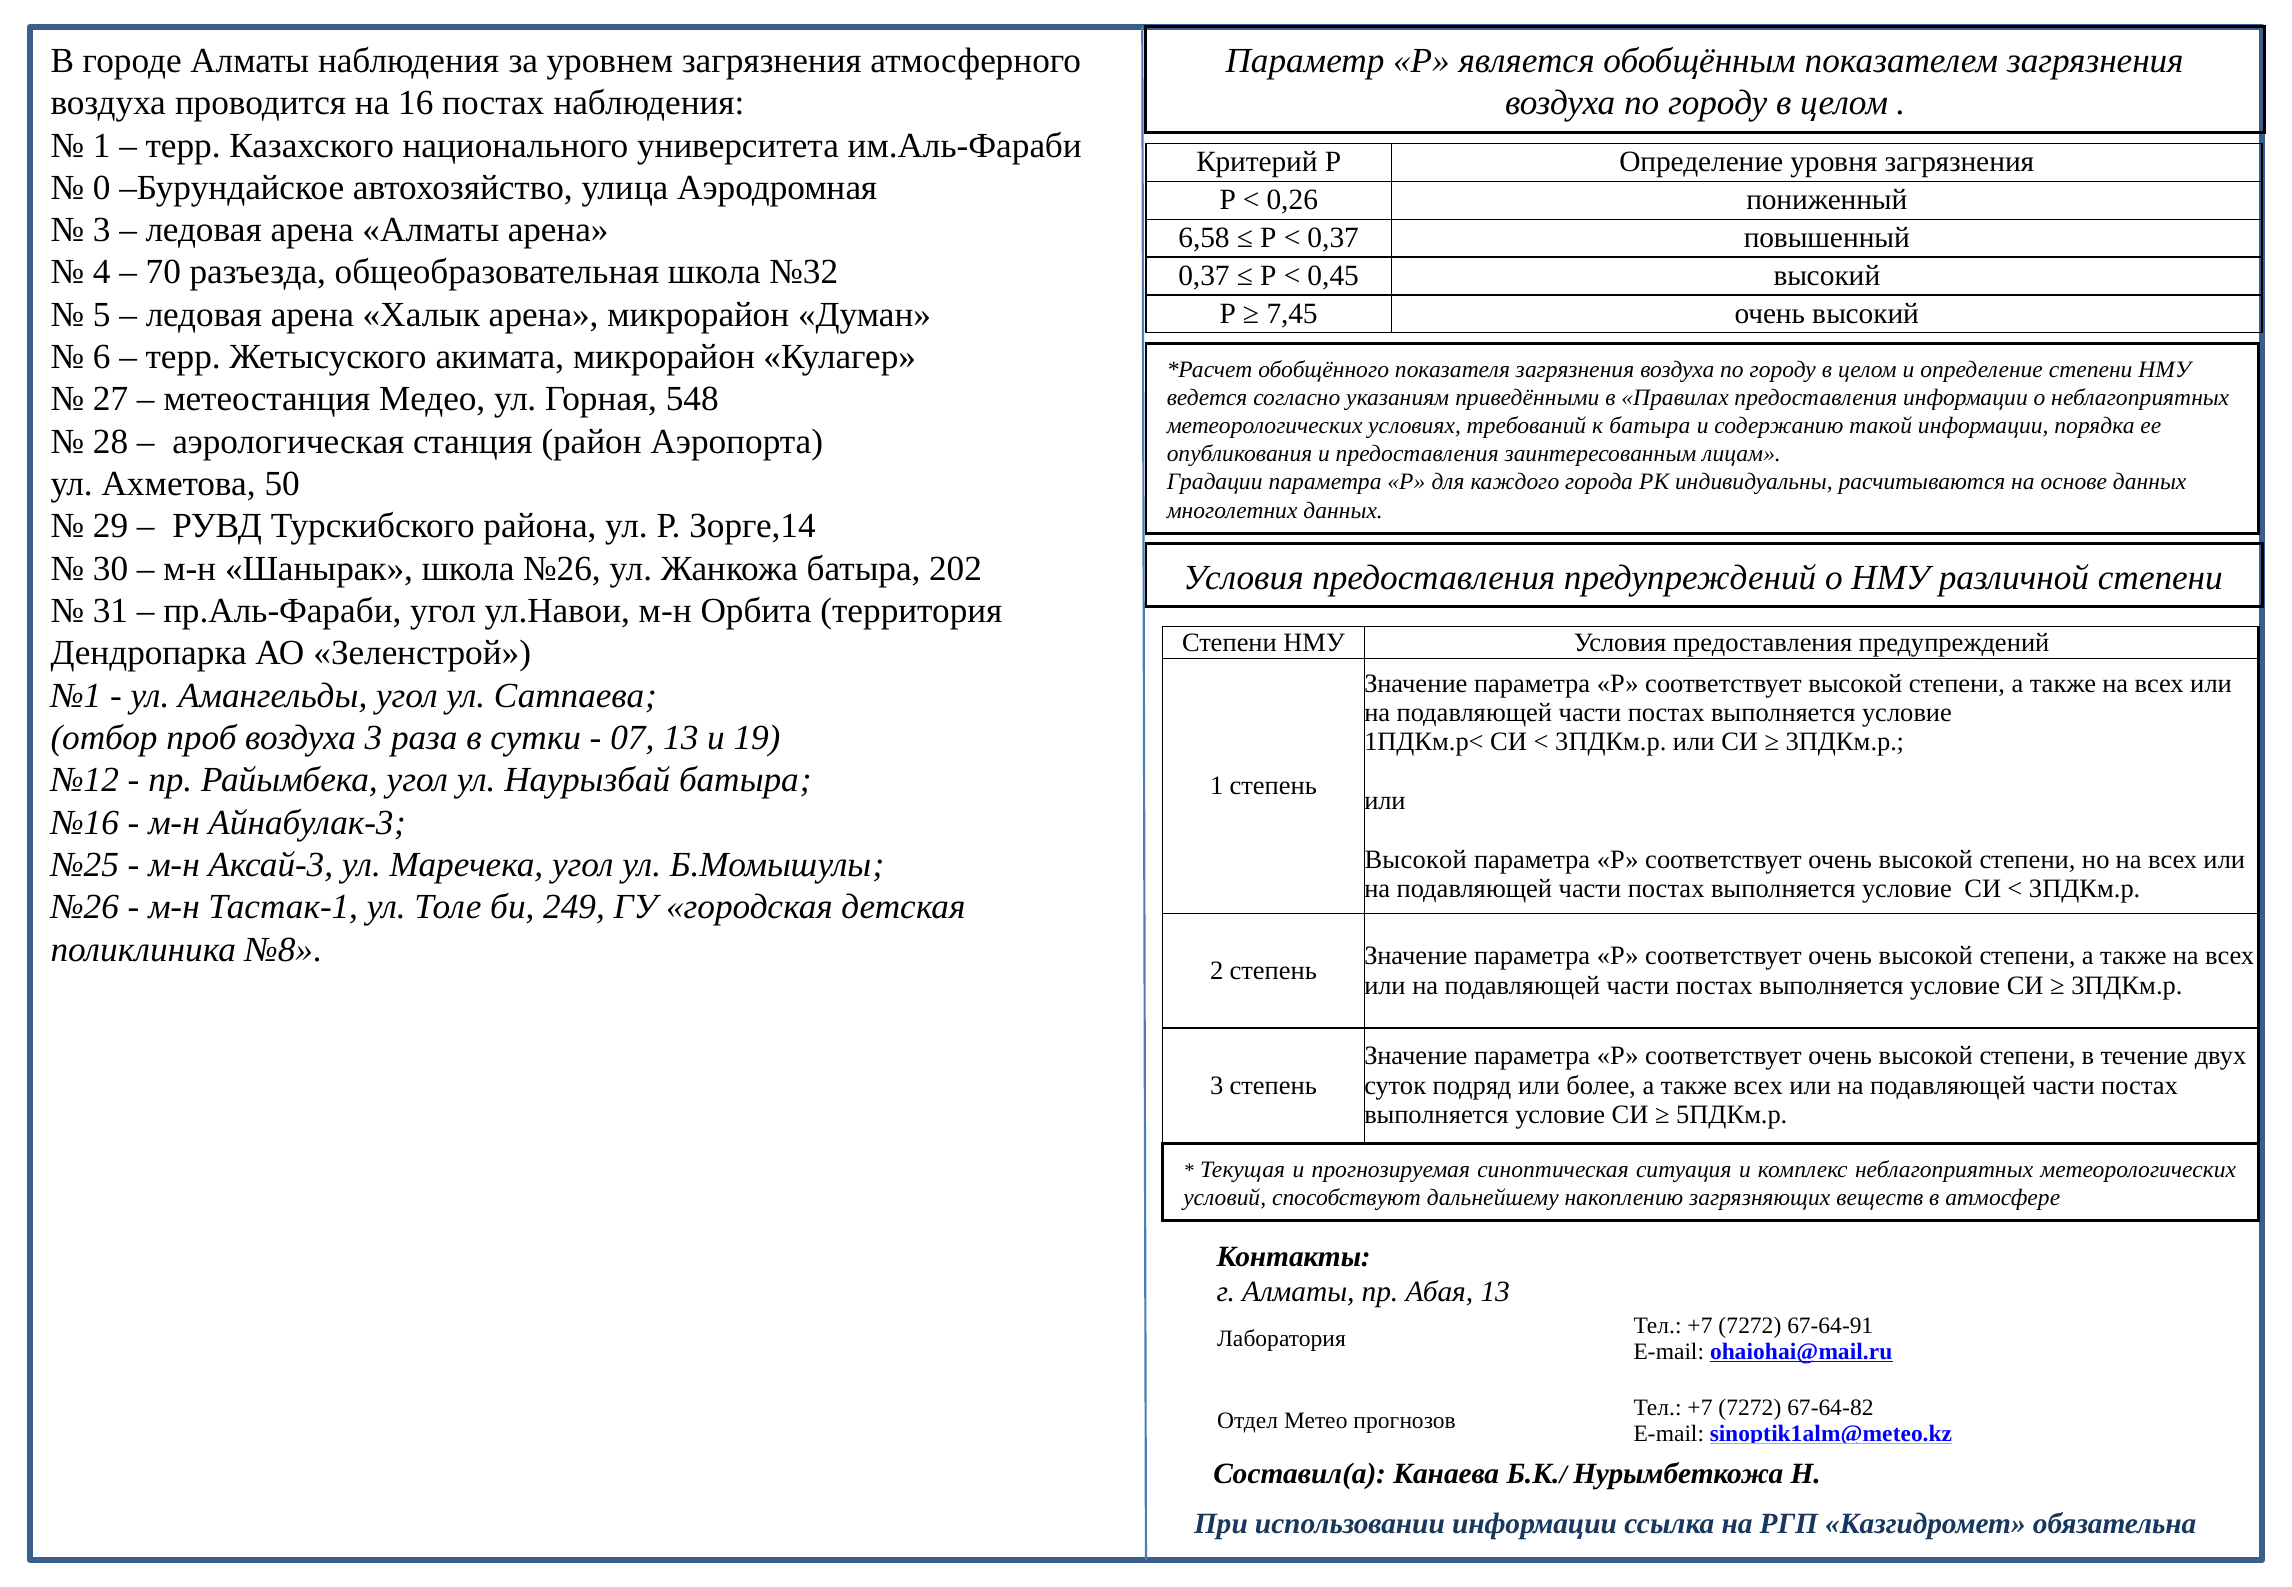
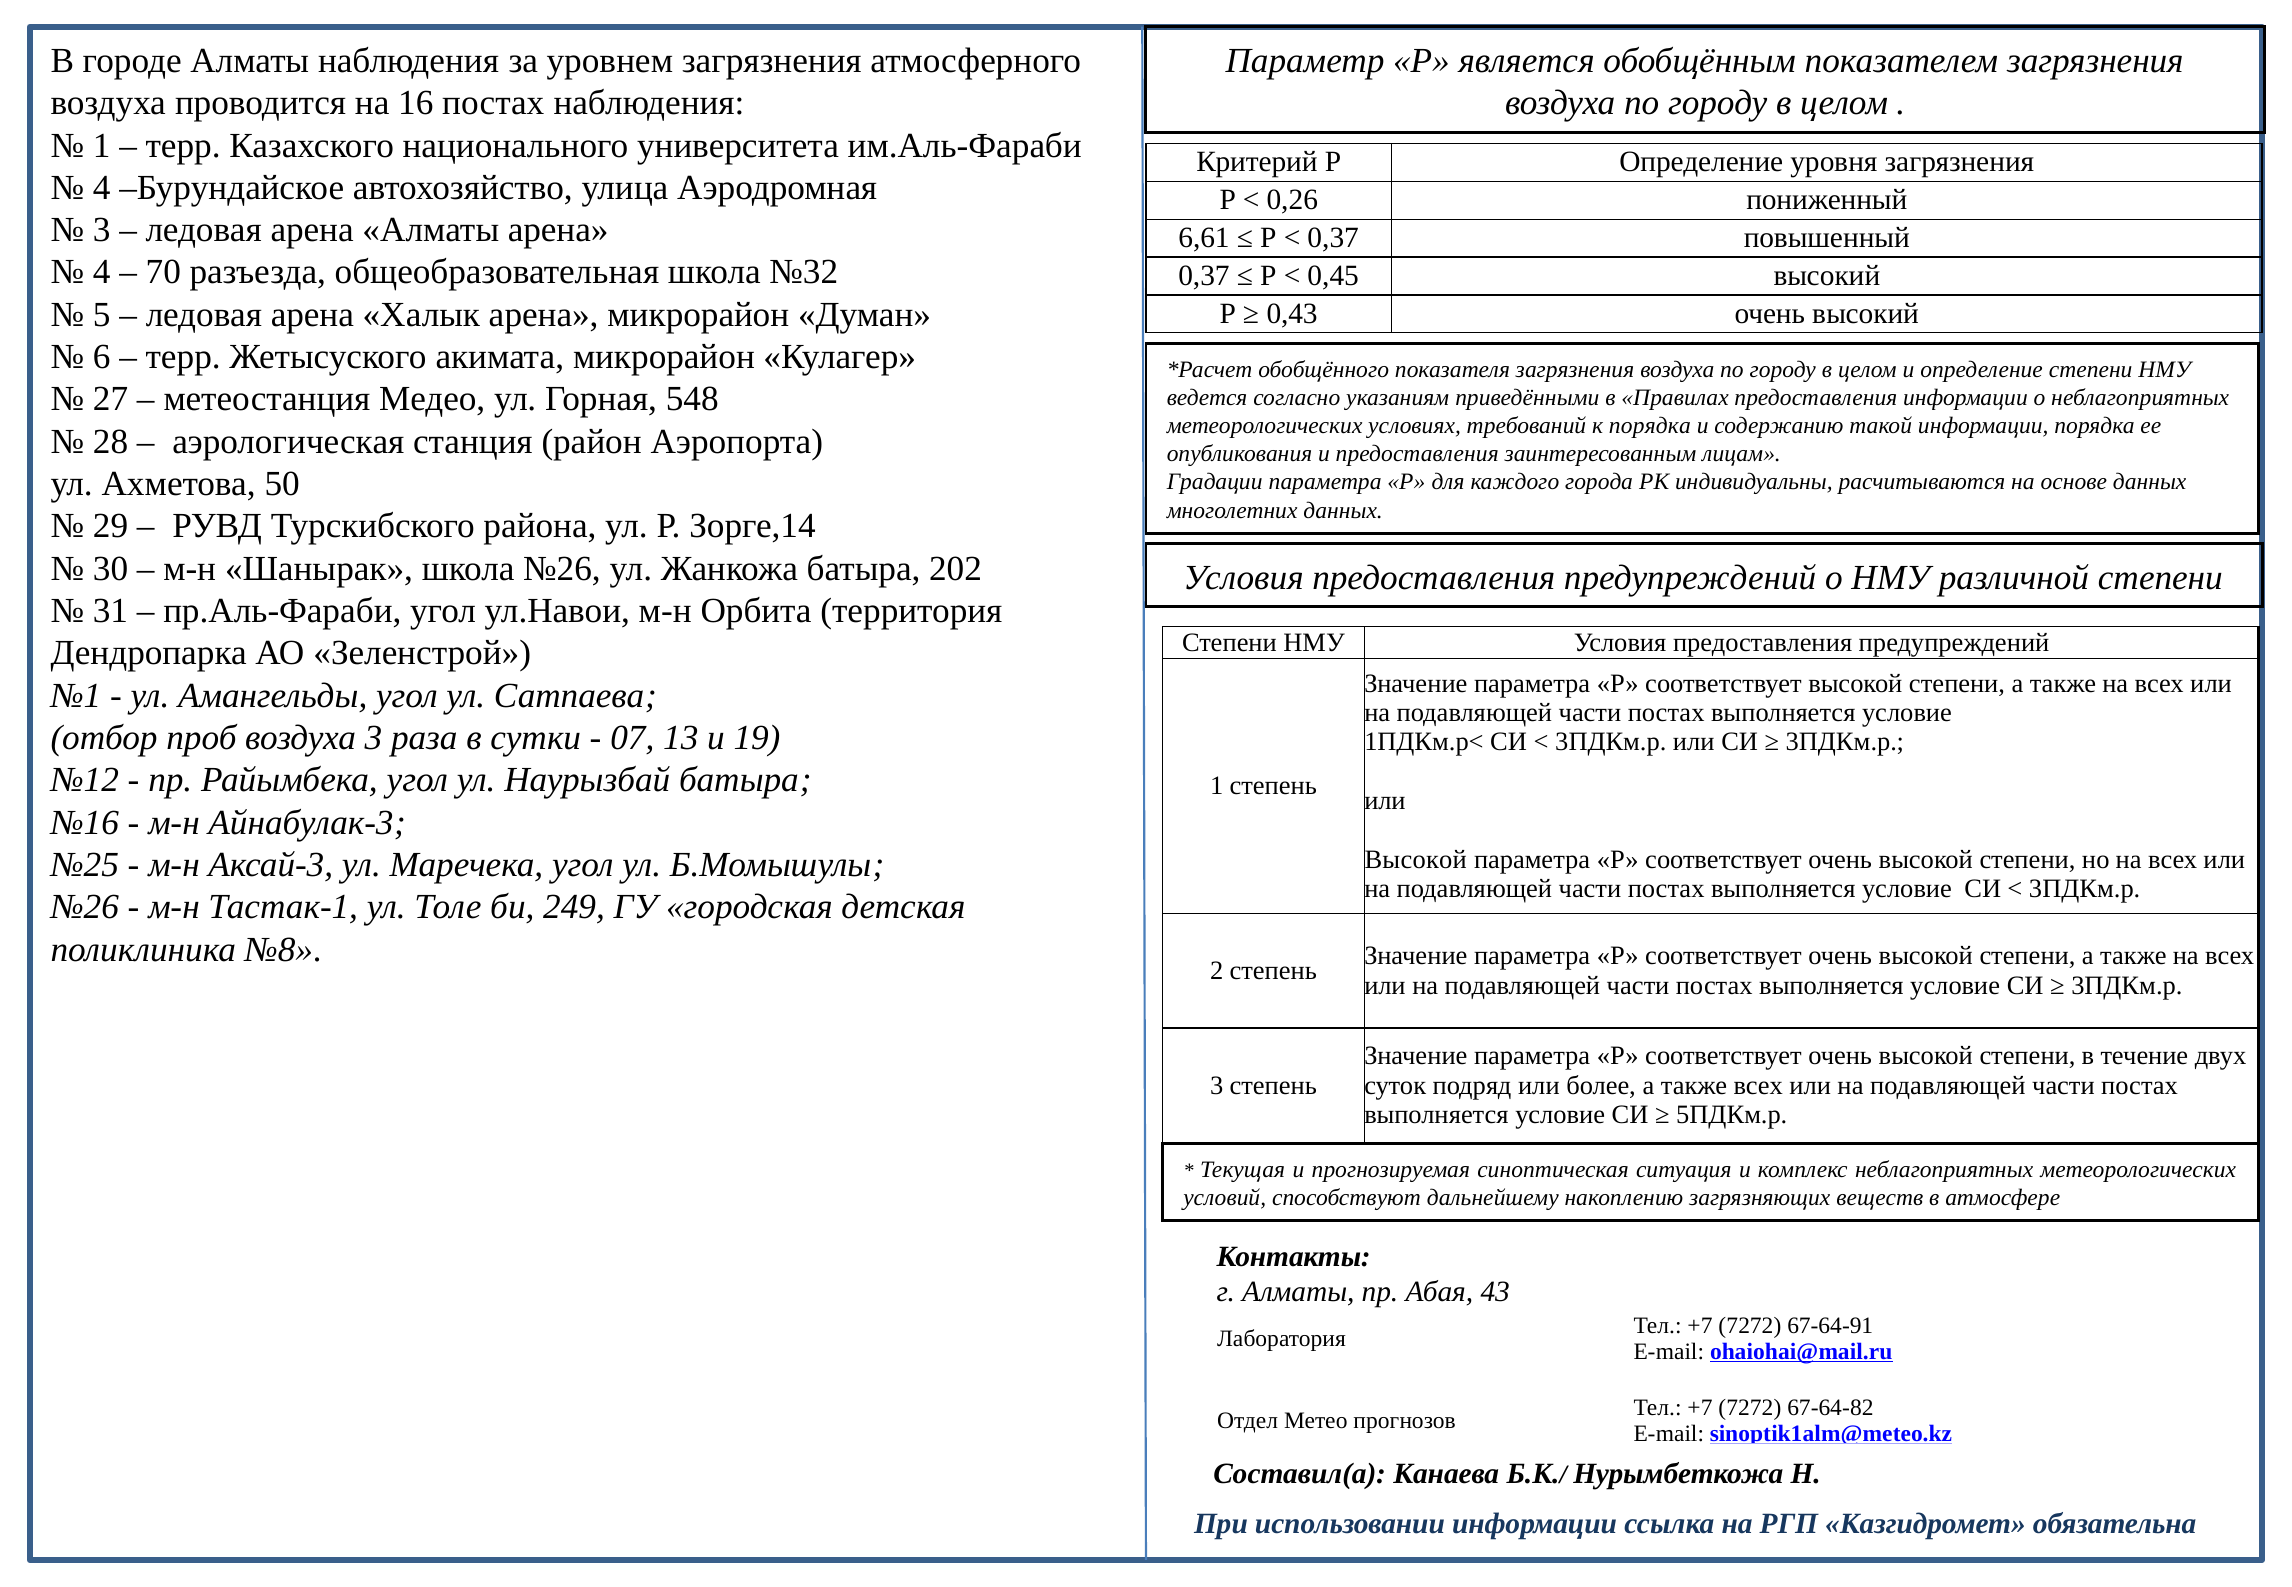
0: 0 -> 4 (102, 188)
6,58: 6,58 -> 6,61 (1204, 238)
7,45: 7,45 -> 0,43 (1292, 313)
к батыра: батыра -> порядка (1650, 426)
Абая 13: 13 -> 43 (1495, 1292)
